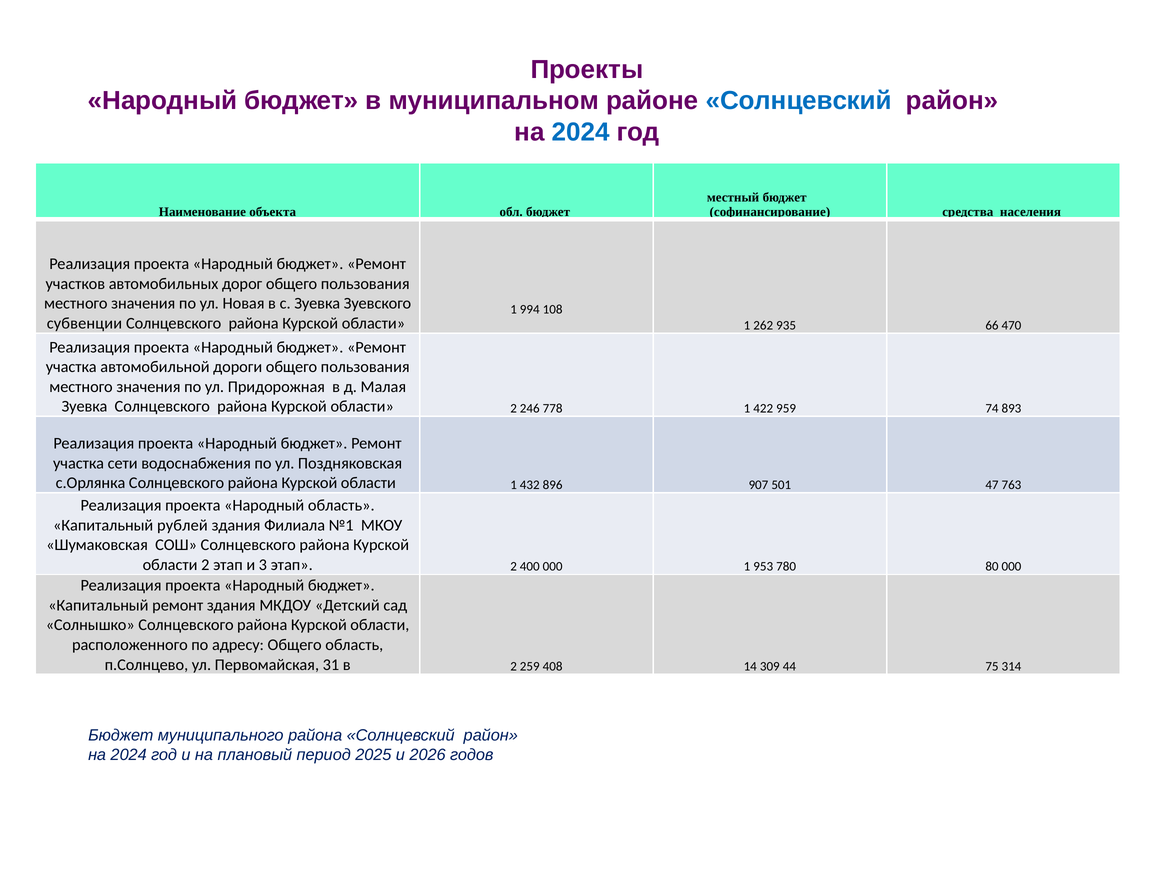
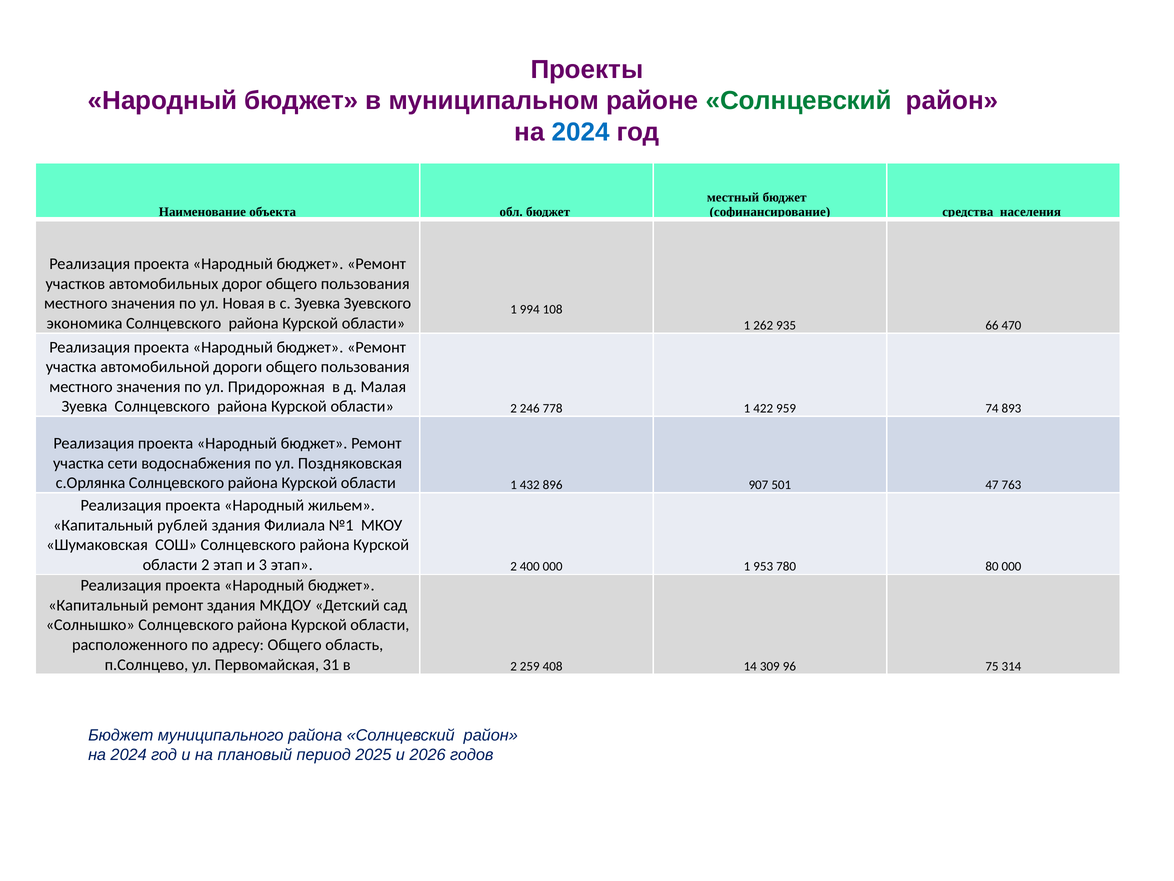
Солнцевский colour: blue -> green (799, 101)
субвенции: субвенции -> экономика (85, 323)
Народный область: область -> жильем (341, 505)
44: 44 -> 96 (789, 666)
